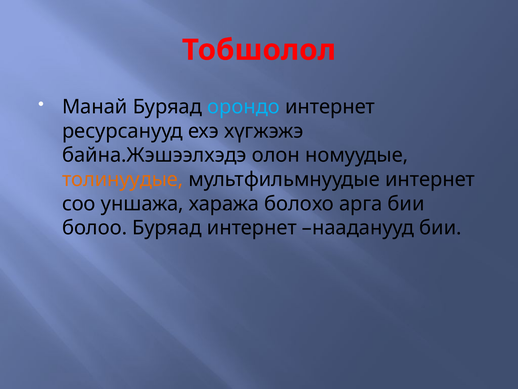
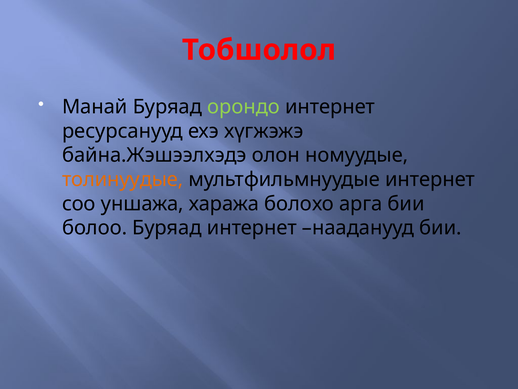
орондо colour: light blue -> light green (244, 107)
